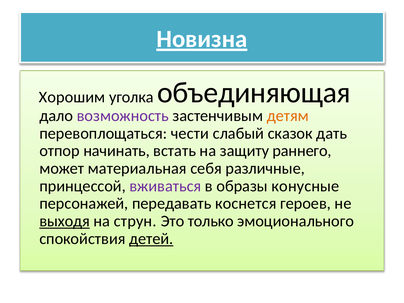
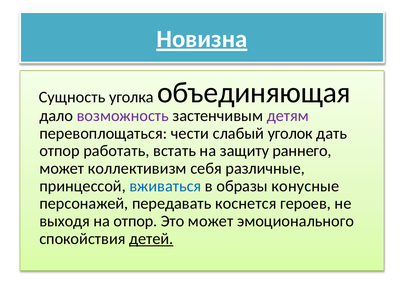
Хорошим: Хорошим -> Сущность (72, 97)
детям colour: orange -> purple (288, 116)
сказок: сказок -> уголок (290, 133)
начинать: начинать -> работать (116, 151)
материальная: материальная -> коллективизм (137, 168)
вживаться colour: purple -> blue (165, 186)
выходя underline: present -> none (65, 221)
на струн: струн -> отпор (135, 221)
Это только: только -> может (211, 221)
